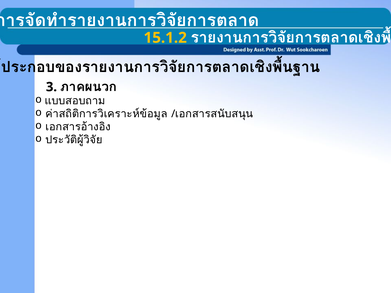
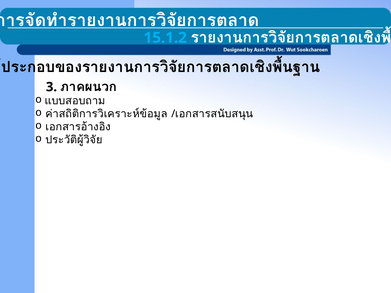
15.1.2 colour: yellow -> light blue (165, 38)
